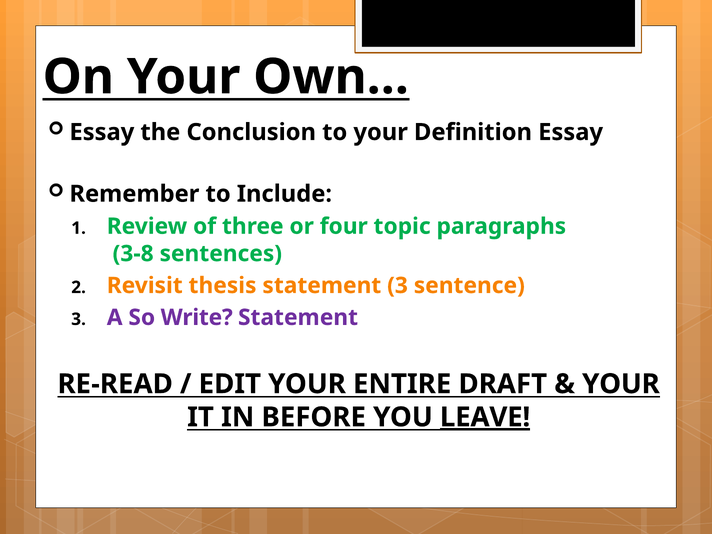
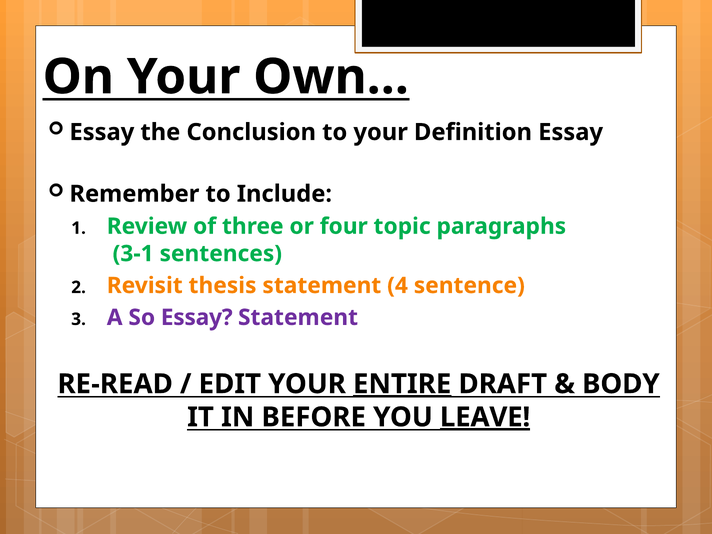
3-8: 3-8 -> 3-1 (133, 254)
statement 3: 3 -> 4 (398, 286)
So Write: Write -> Essay (197, 317)
ENTIRE underline: none -> present (402, 384)
YOUR: YOUR -> BODY (621, 384)
